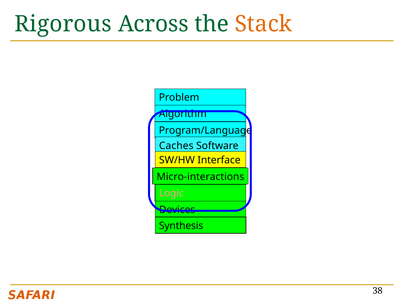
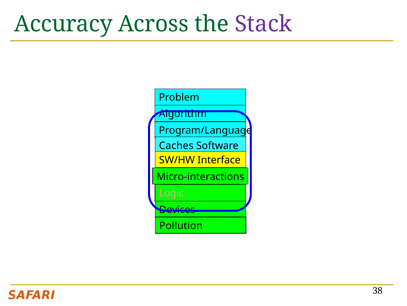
Rigorous: Rigorous -> Accuracy (63, 24)
Stack colour: orange -> purple (263, 24)
Synthesis: Synthesis -> Pollution (181, 225)
